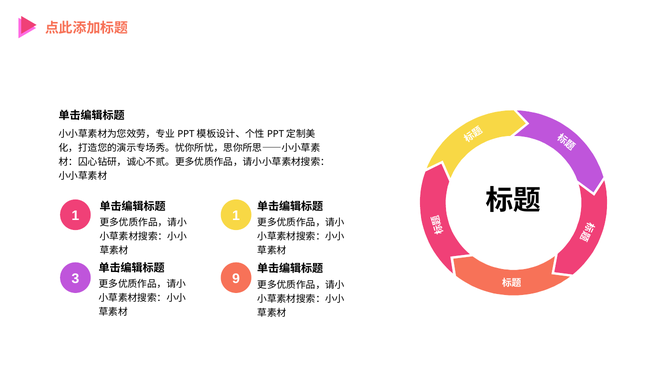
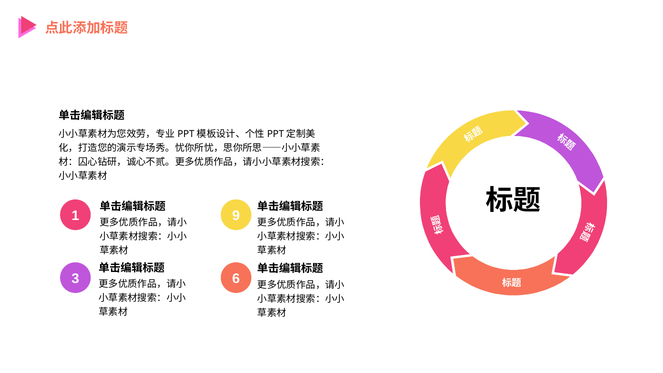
1 1: 1 -> 9 (236, 216)
9: 9 -> 6 (236, 279)
